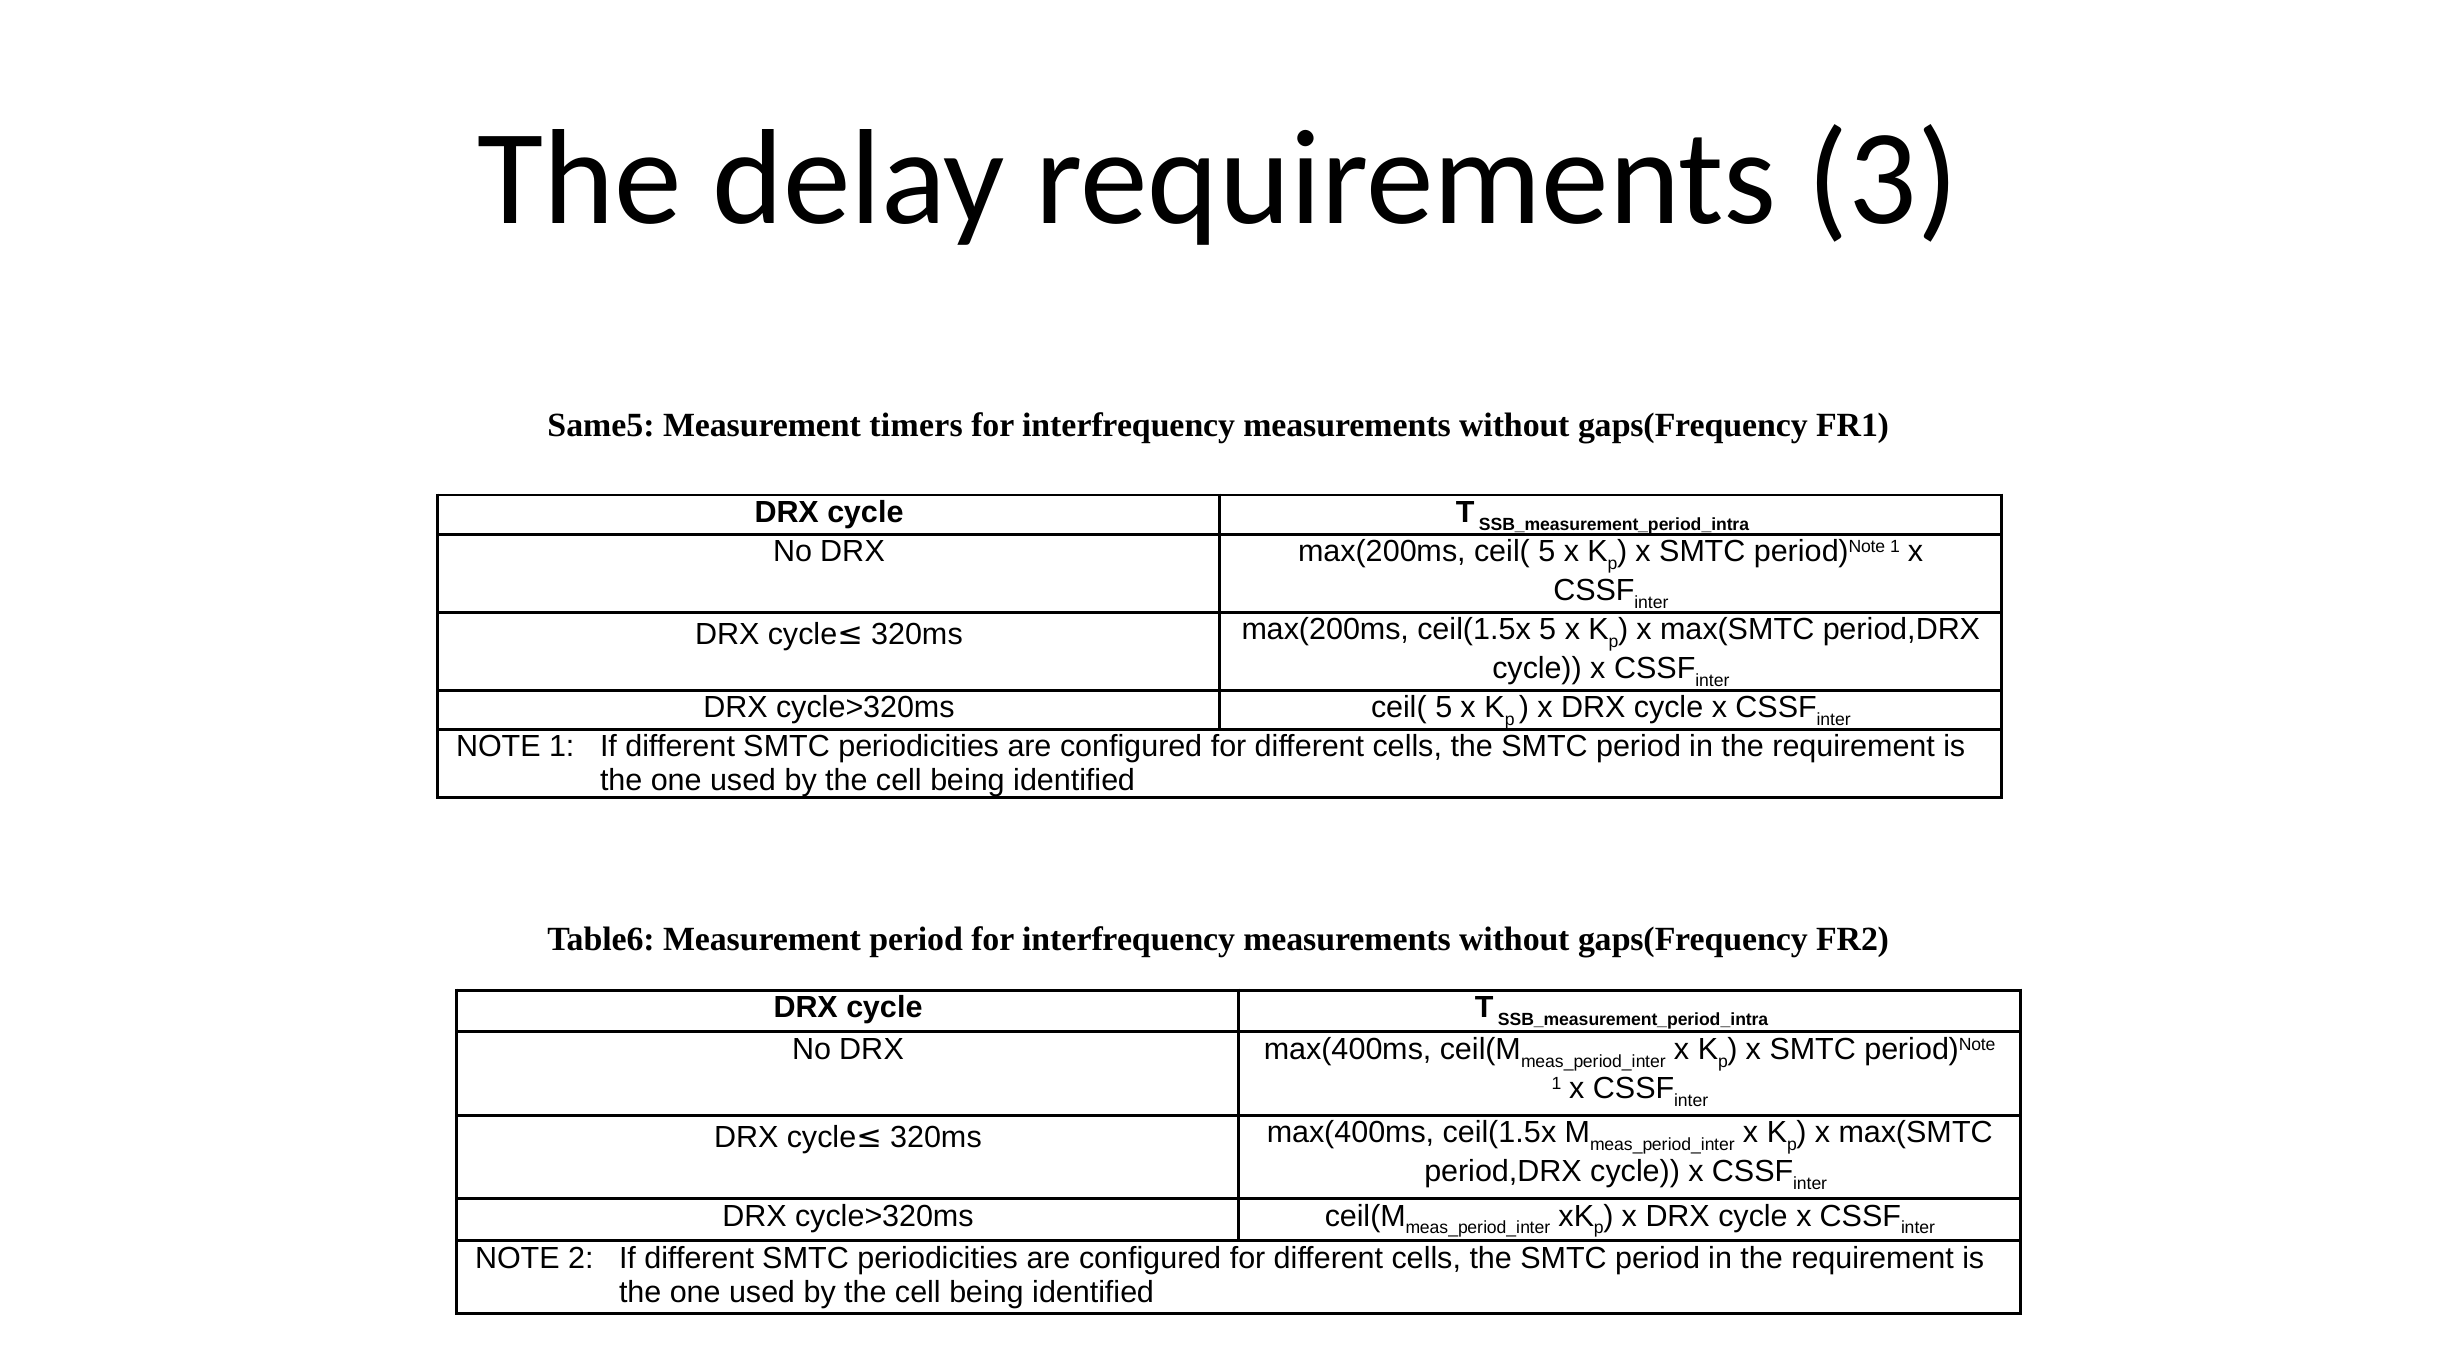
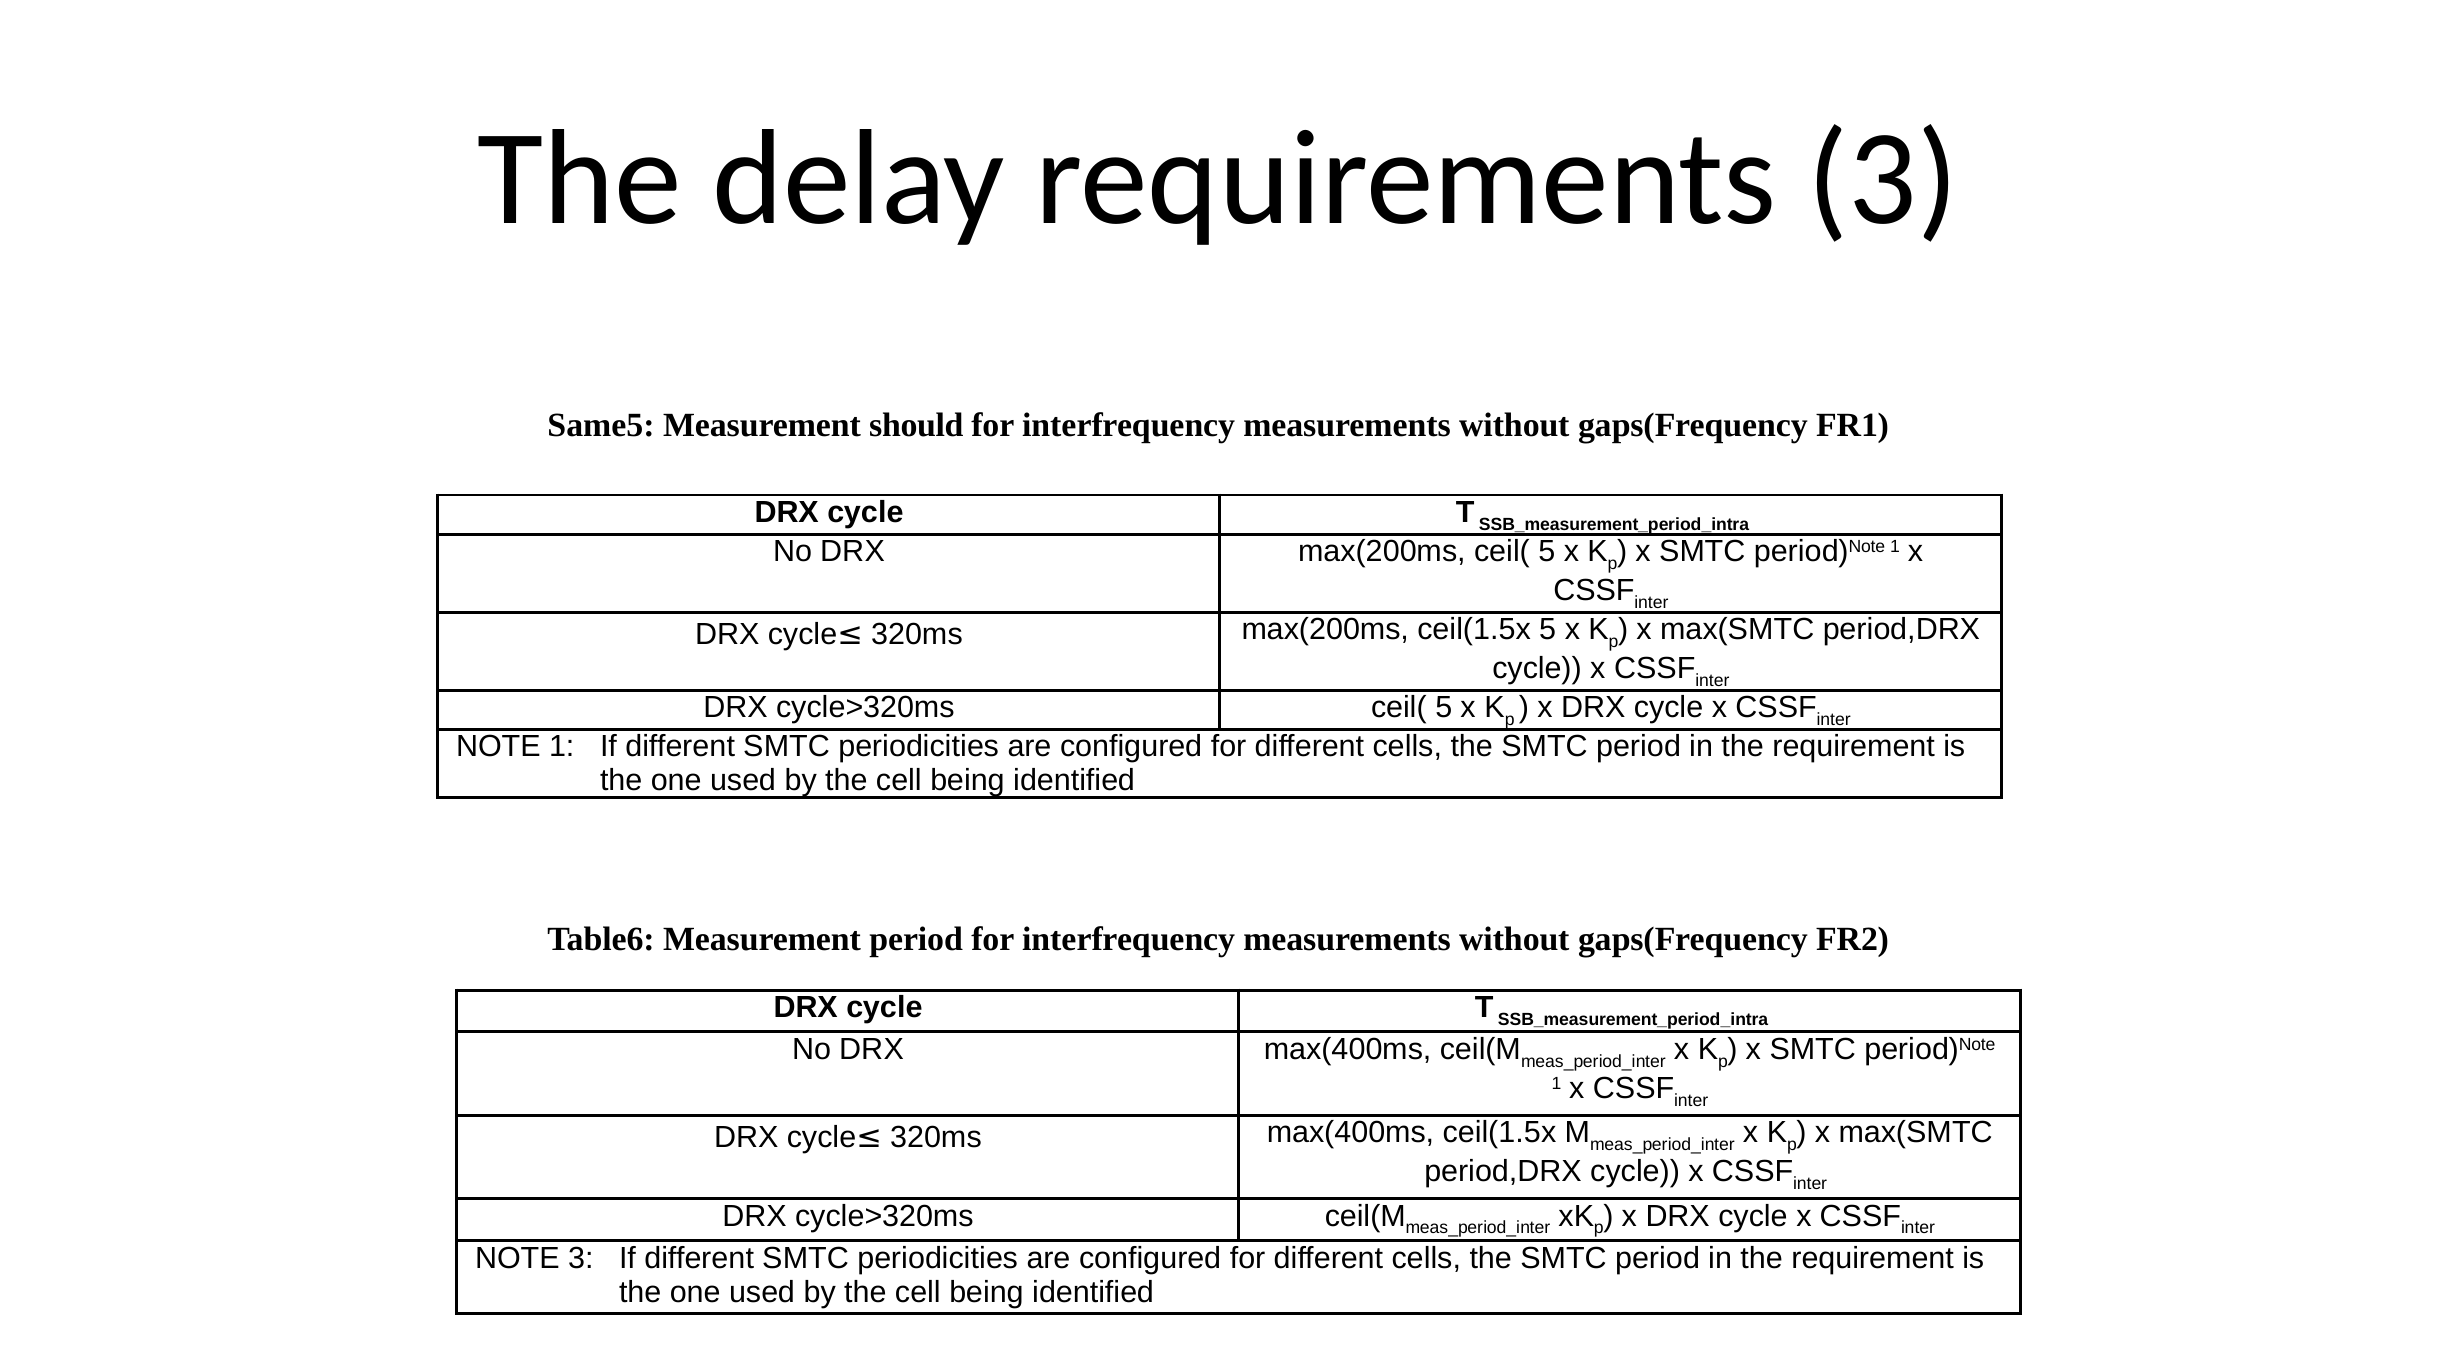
timers: timers -> should (916, 425)
NOTE 2: 2 -> 3 (581, 1258)
